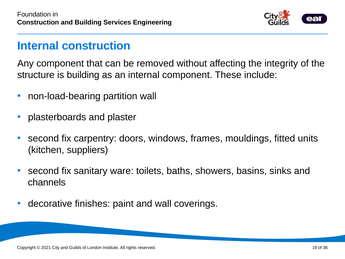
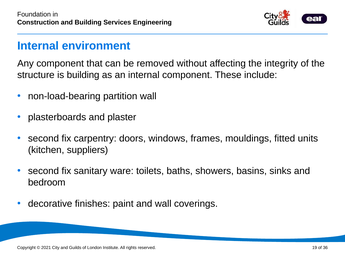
Internal construction: construction -> environment (96, 46)
channels: channels -> bedroom (47, 182)
